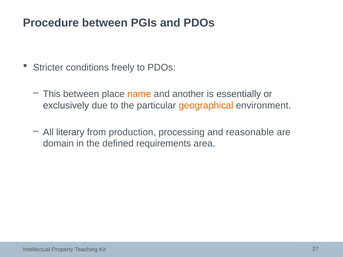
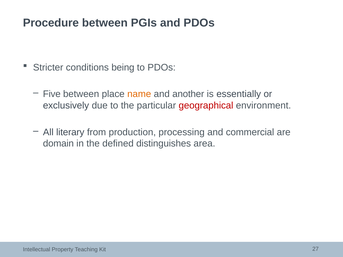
freely: freely -> being (123, 67)
This: This -> Five (52, 94)
geographical colour: orange -> red (206, 106)
reasonable: reasonable -> commercial (250, 132)
requirements: requirements -> distinguishes (164, 144)
